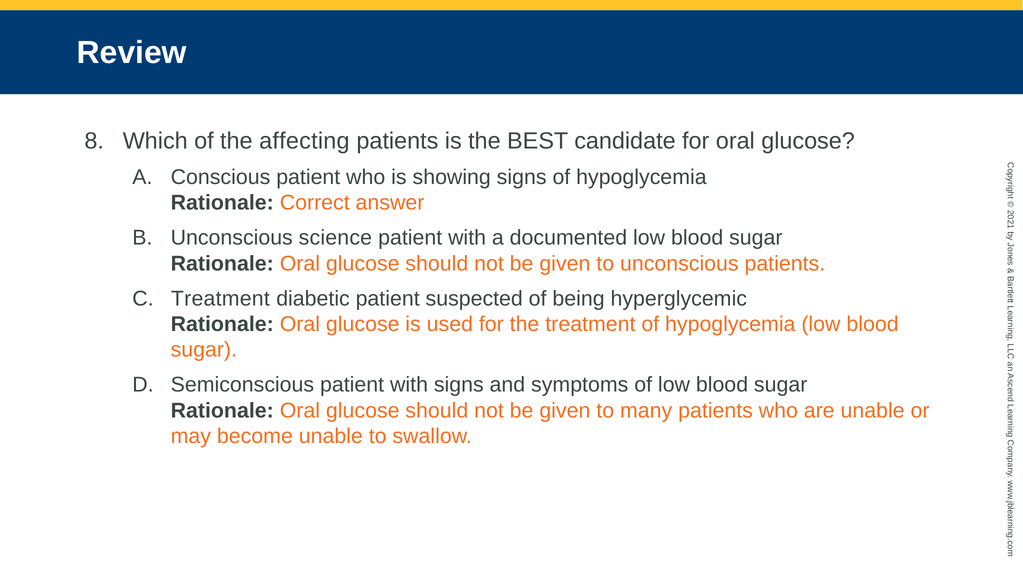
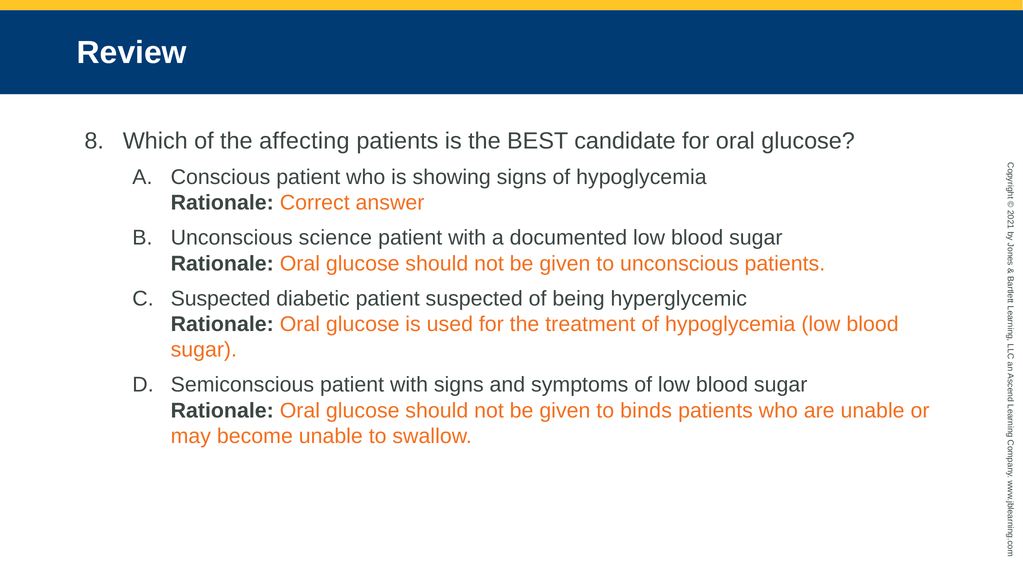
Treatment: Treatment -> Suspected (221, 299)
many: many -> binds (646, 411)
